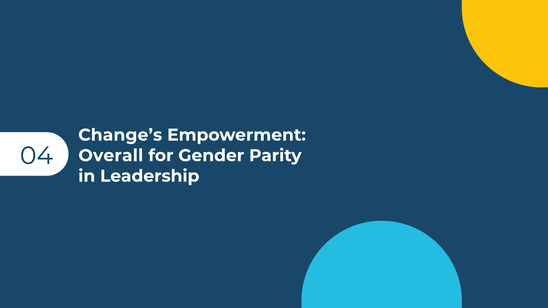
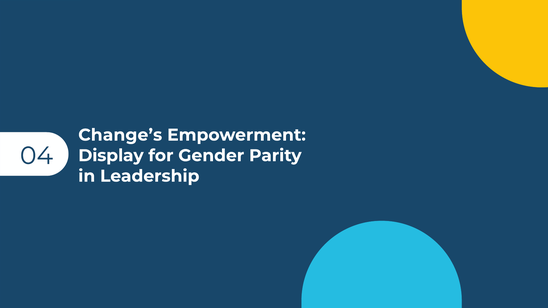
Overall: Overall -> Display (111, 156)
